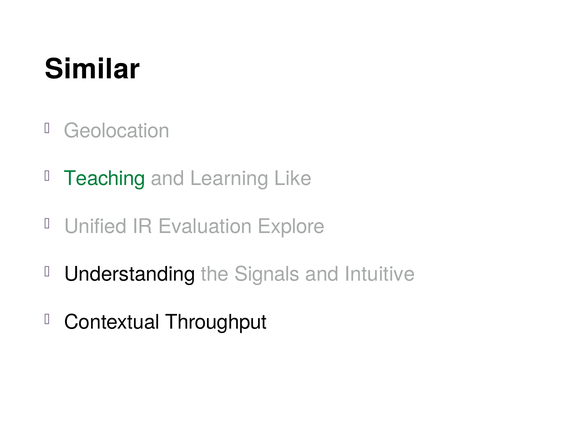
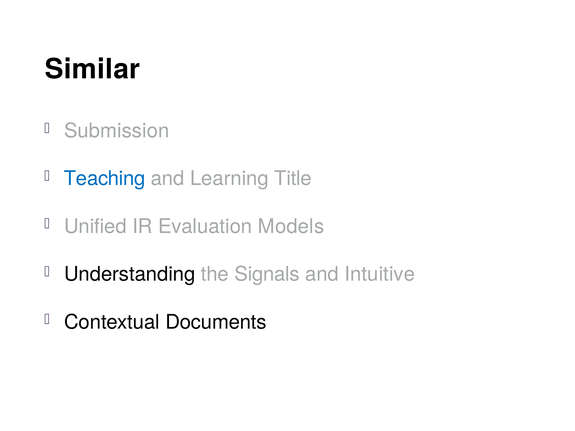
Geolocation: Geolocation -> Submission (117, 131)
Teaching colour: green -> blue (105, 179)
Like: Like -> Title (293, 179)
Explore: Explore -> Models (291, 227)
Throughput: Throughput -> Documents (216, 322)
